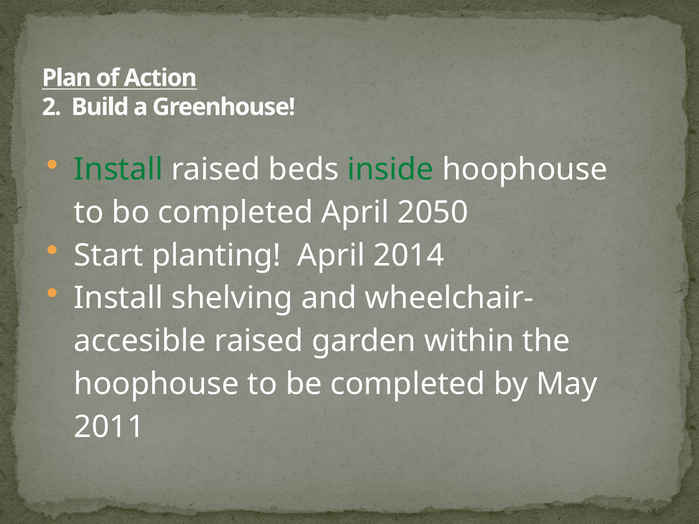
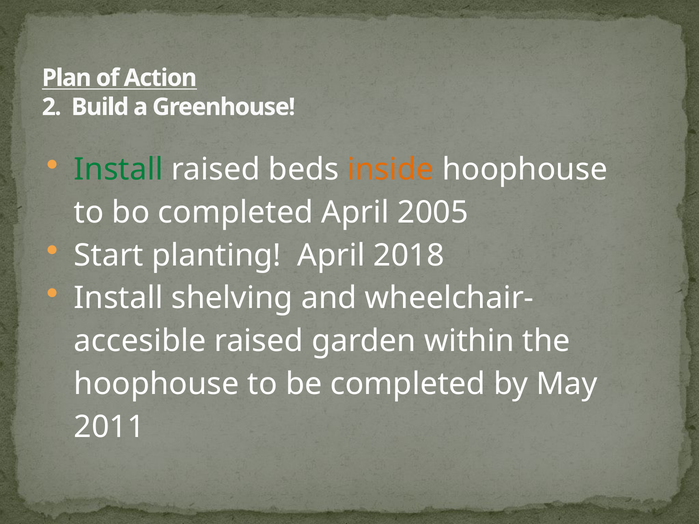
inside colour: green -> orange (391, 170)
2050: 2050 -> 2005 (433, 213)
2014: 2014 -> 2018 (409, 255)
